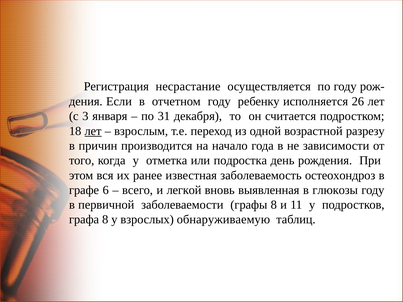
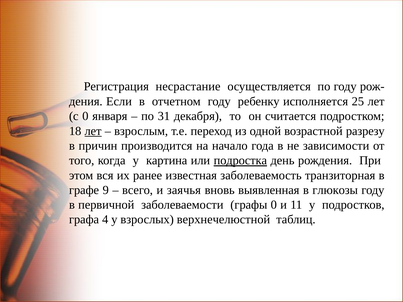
26: 26 -> 25 (358, 102)
с 3: 3 -> 0 (85, 116)
отметка: отметка -> картина (167, 161)
подростка underline: none -> present (240, 161)
остеохондроз: остеохондроз -> транзиторная (340, 175)
6: 6 -> 9 (106, 190)
легкой: легкой -> заячья (184, 190)
графы 8: 8 -> 0 (274, 205)
графа 8: 8 -> 4 (105, 220)
обнаруживаемую: обнаруживаемую -> верхнечелюстной (223, 220)
